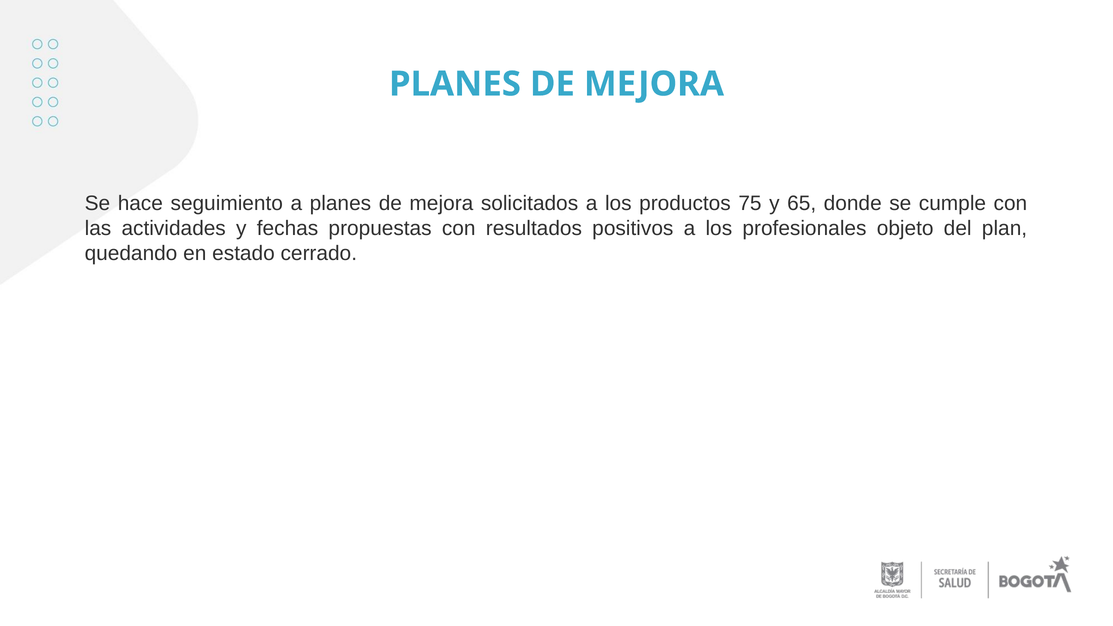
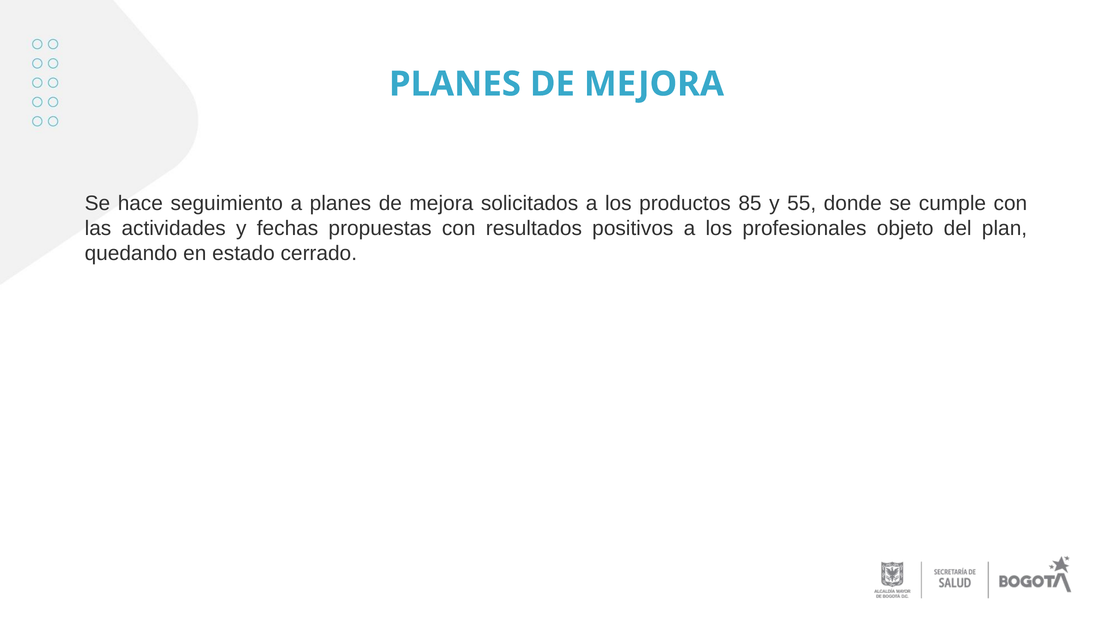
75: 75 -> 85 (750, 203)
65: 65 -> 55 (802, 203)
